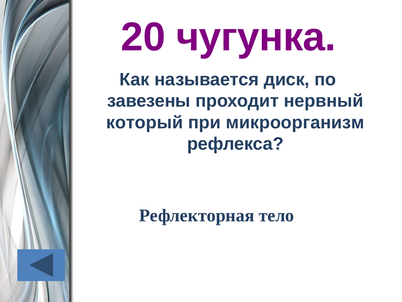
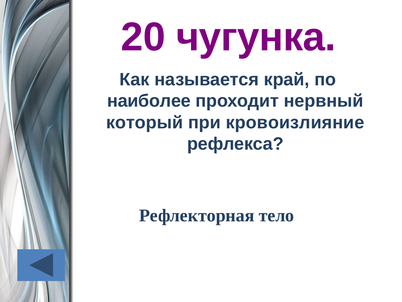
диск: диск -> край (287, 79)
завезены: завезены -> наиболее (149, 101)
микроорганизм: микроорганизм -> кровоизлияние (295, 122)
